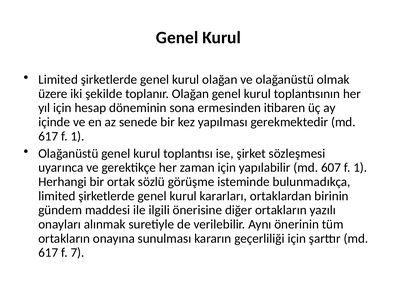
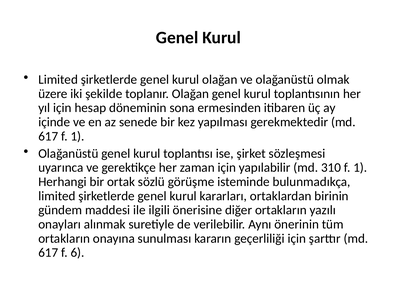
607: 607 -> 310 (331, 168)
7: 7 -> 6 (78, 252)
